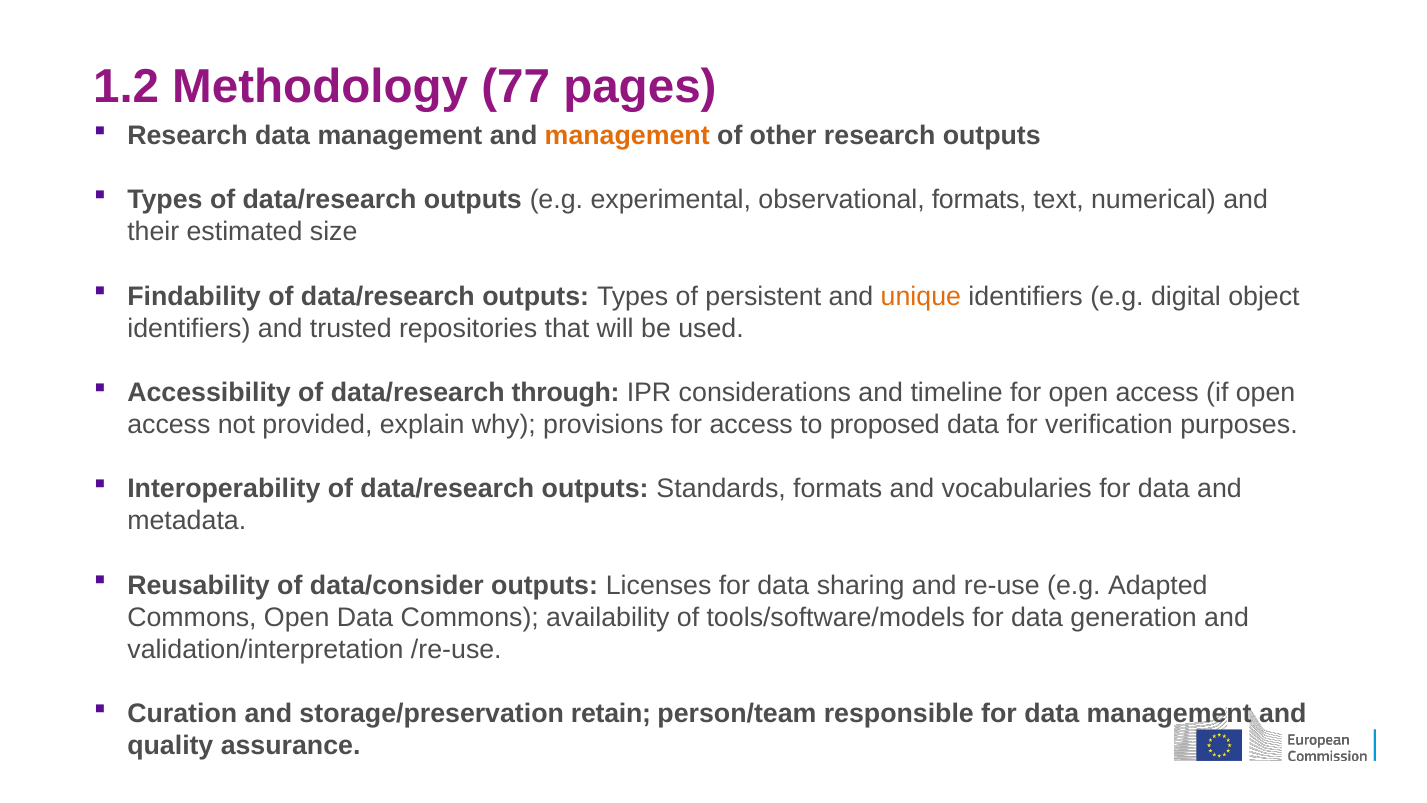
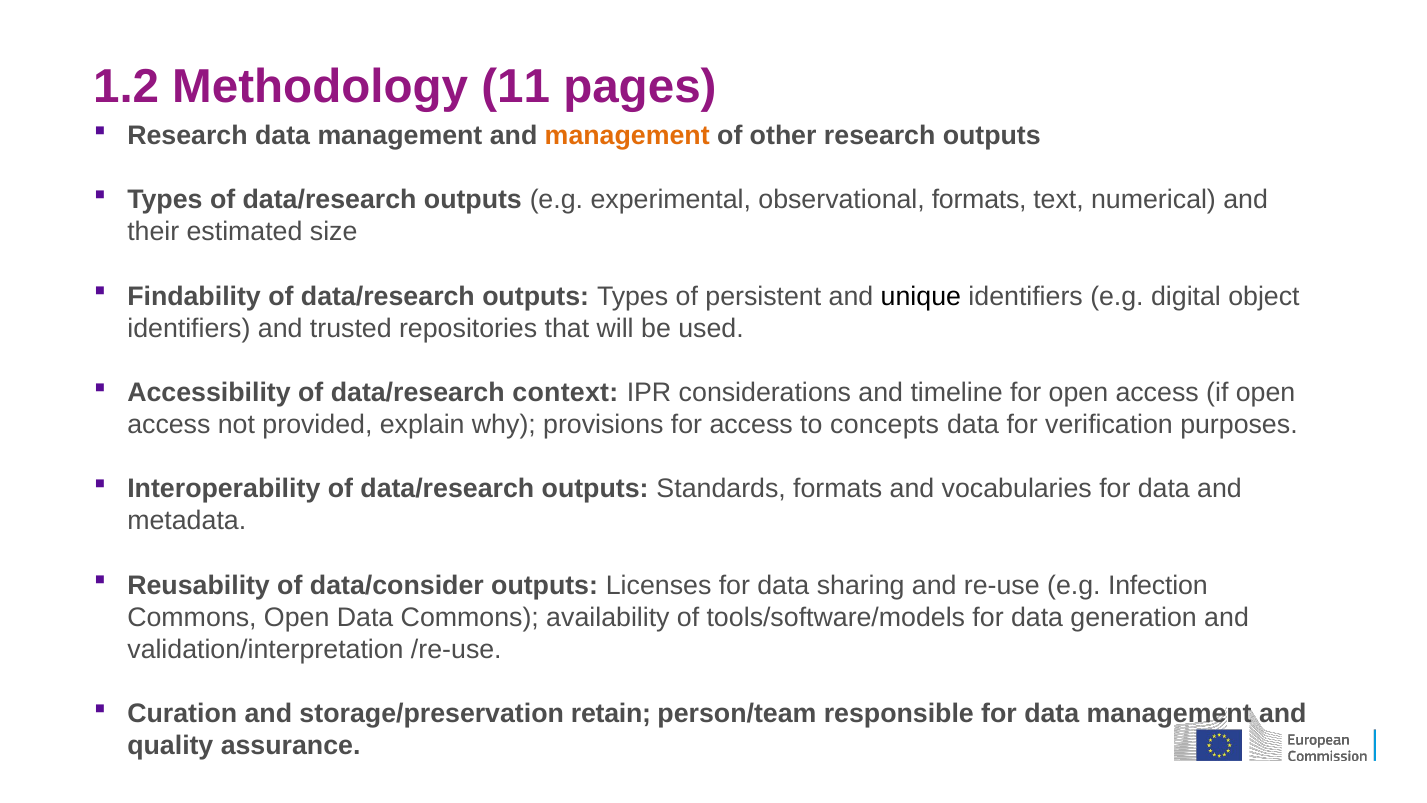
77: 77 -> 11 (516, 87)
unique colour: orange -> black (921, 296)
through: through -> context (565, 392)
proposed: proposed -> concepts (885, 425)
Adapted: Adapted -> Infection (1158, 585)
